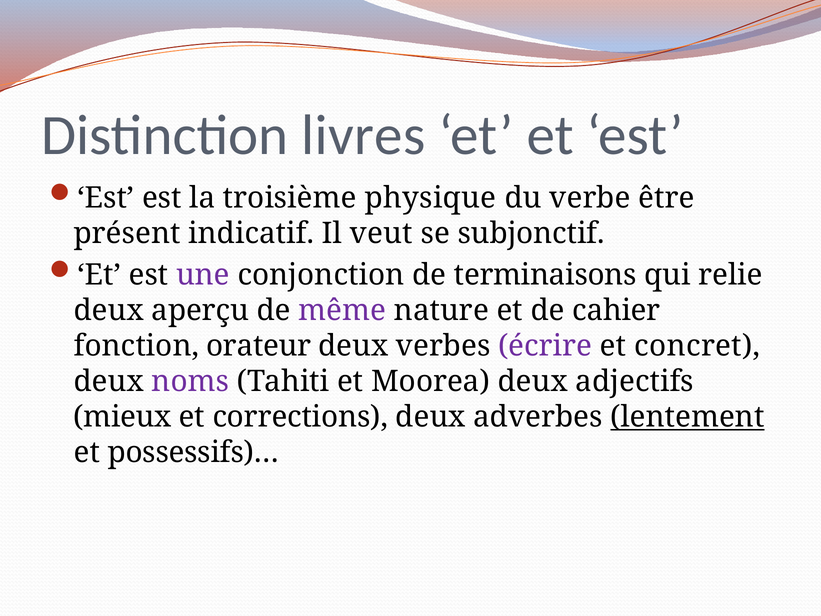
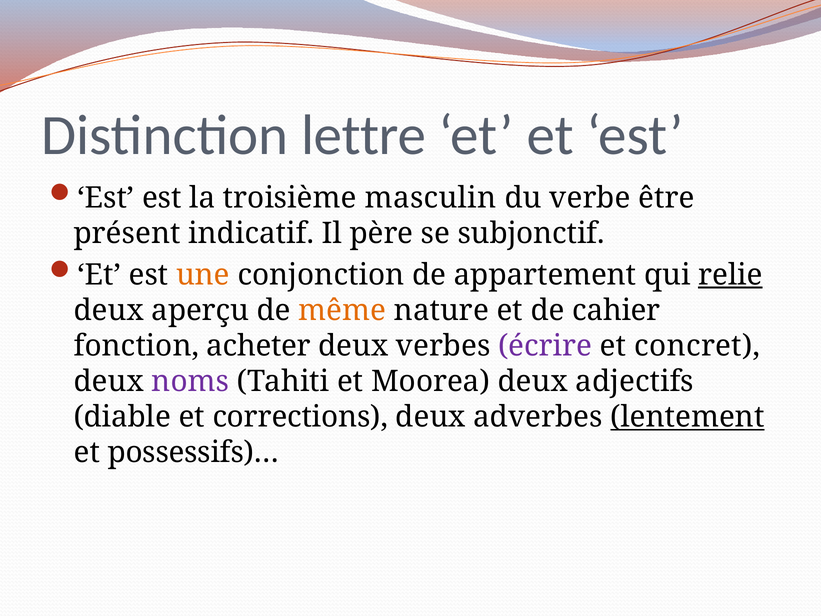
livres: livres -> lettre (364, 136)
physique: physique -> masculin (430, 198)
veut: veut -> père (381, 233)
une colour: purple -> orange (203, 275)
terminaisons: terminaisons -> appartement (545, 275)
relie underline: none -> present (730, 275)
même colour: purple -> orange (342, 310)
orateur: orateur -> acheter (259, 346)
mieux: mieux -> diable (122, 417)
